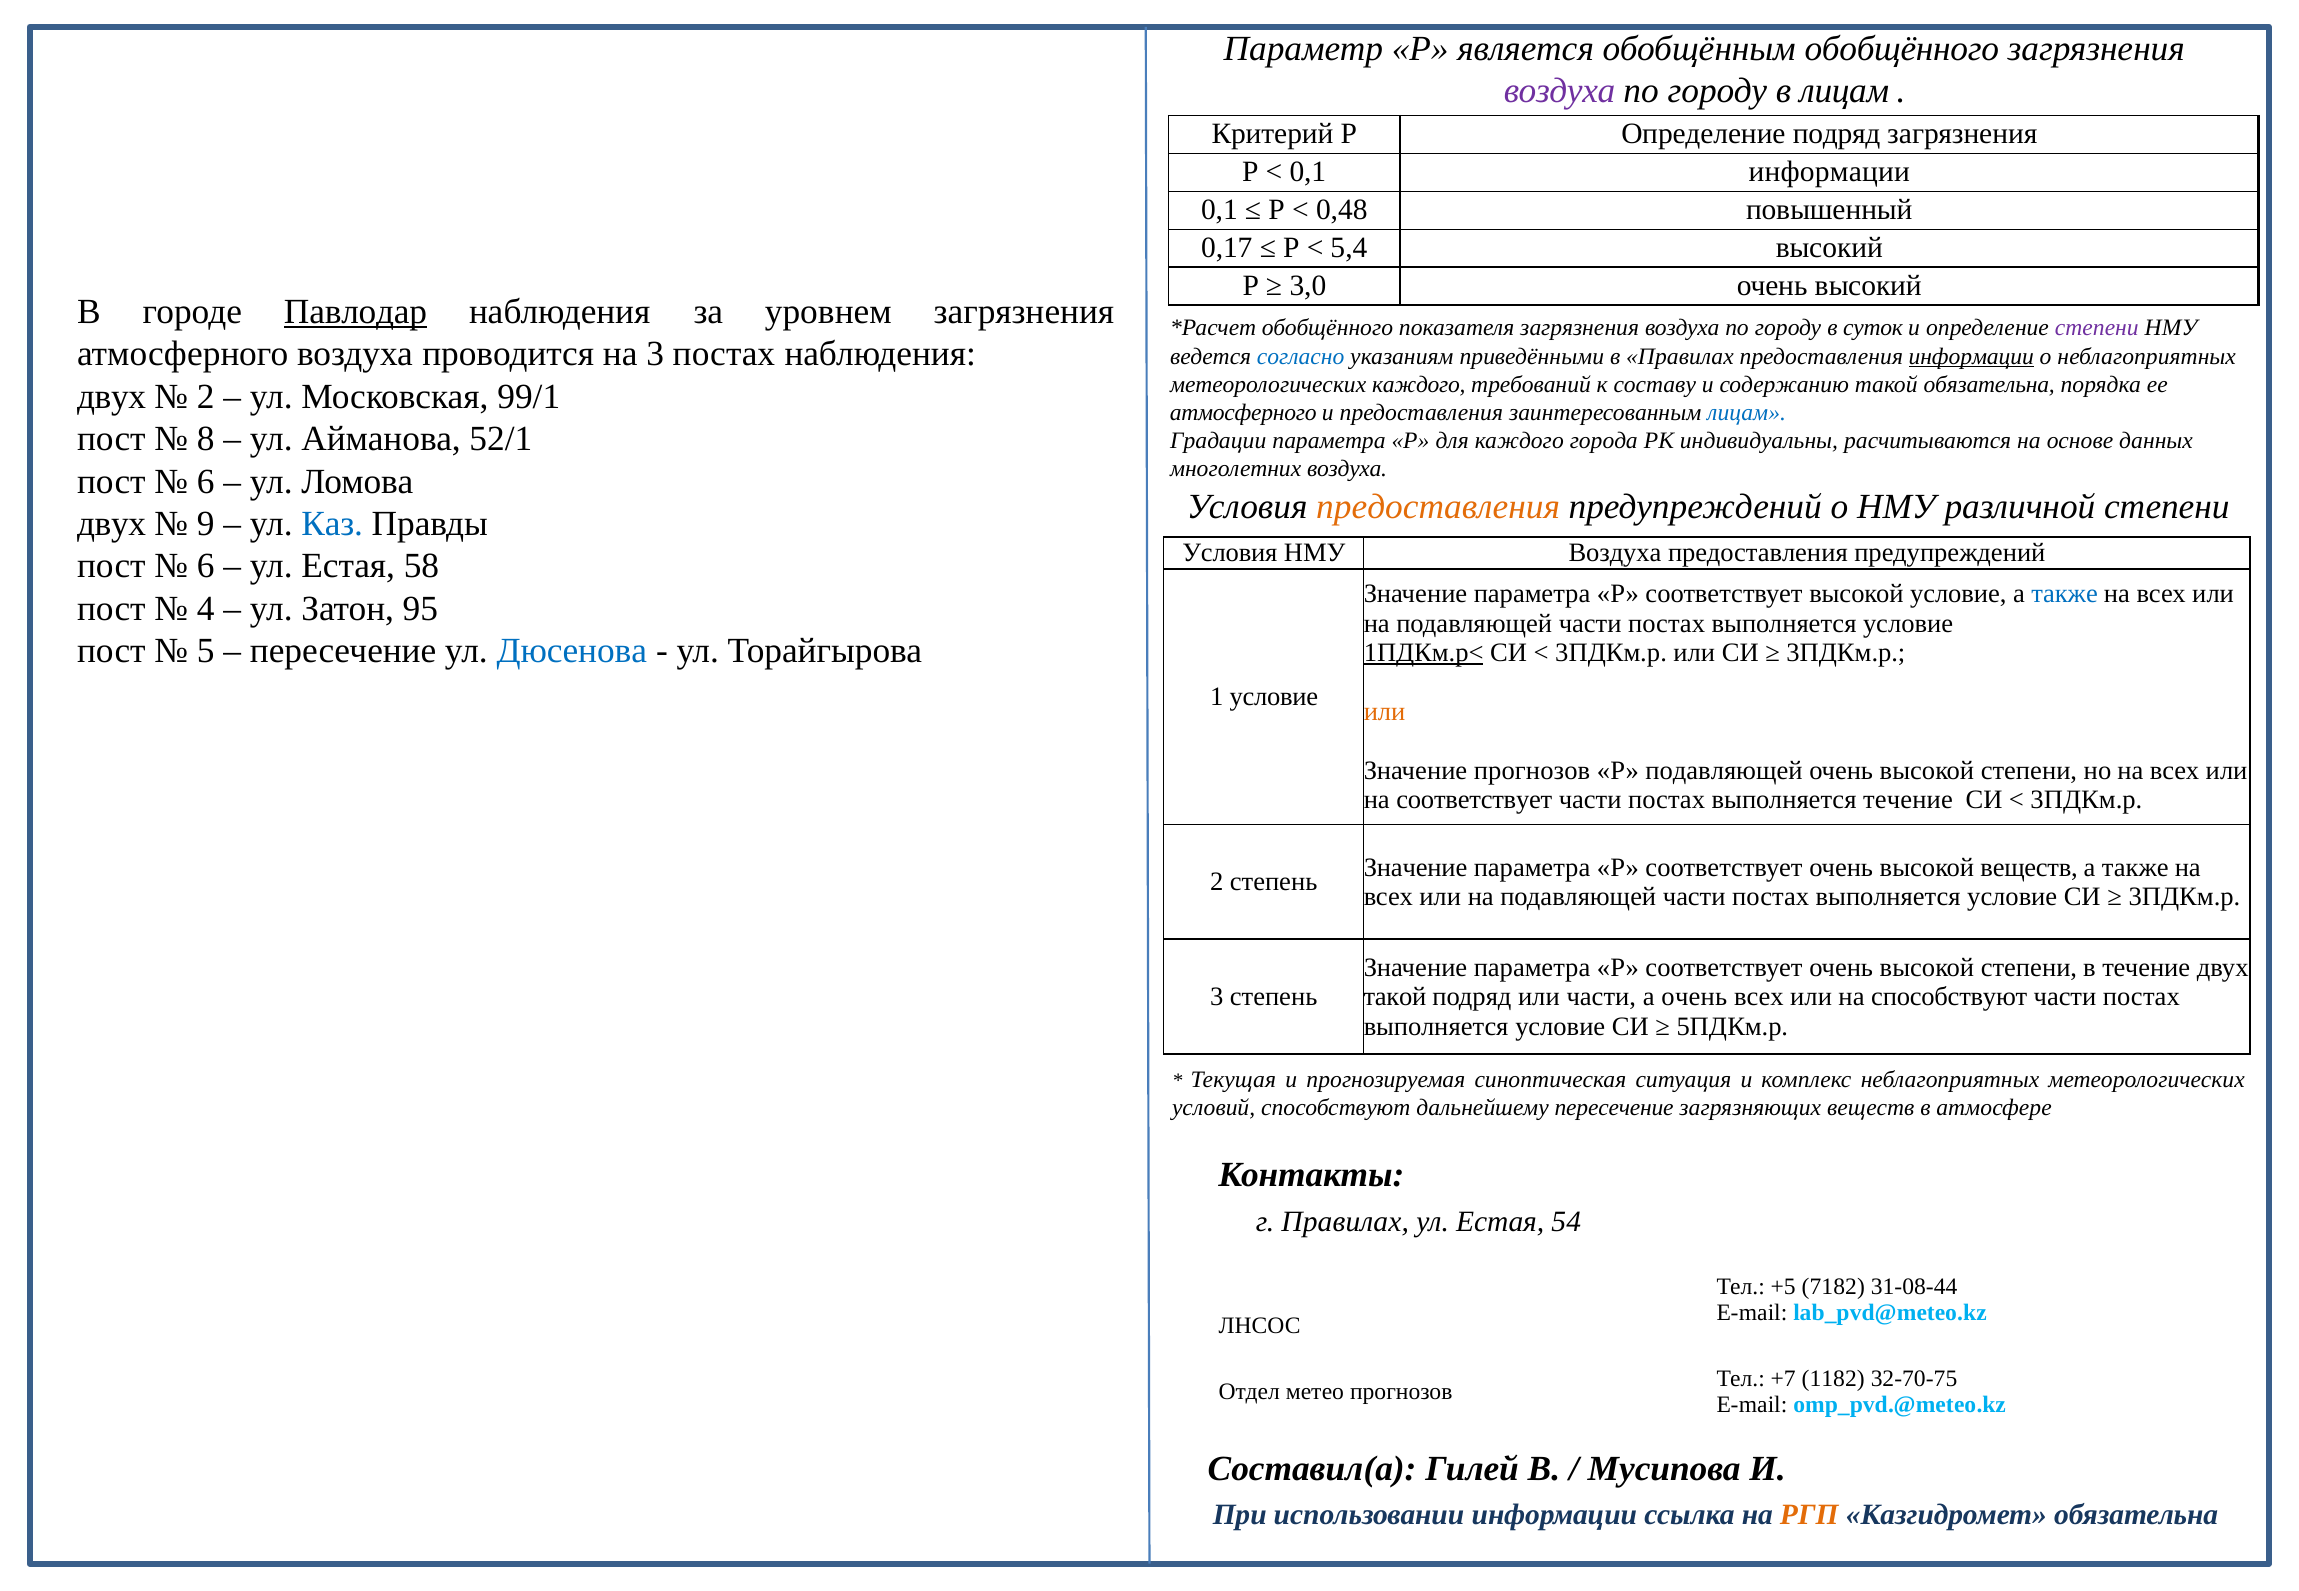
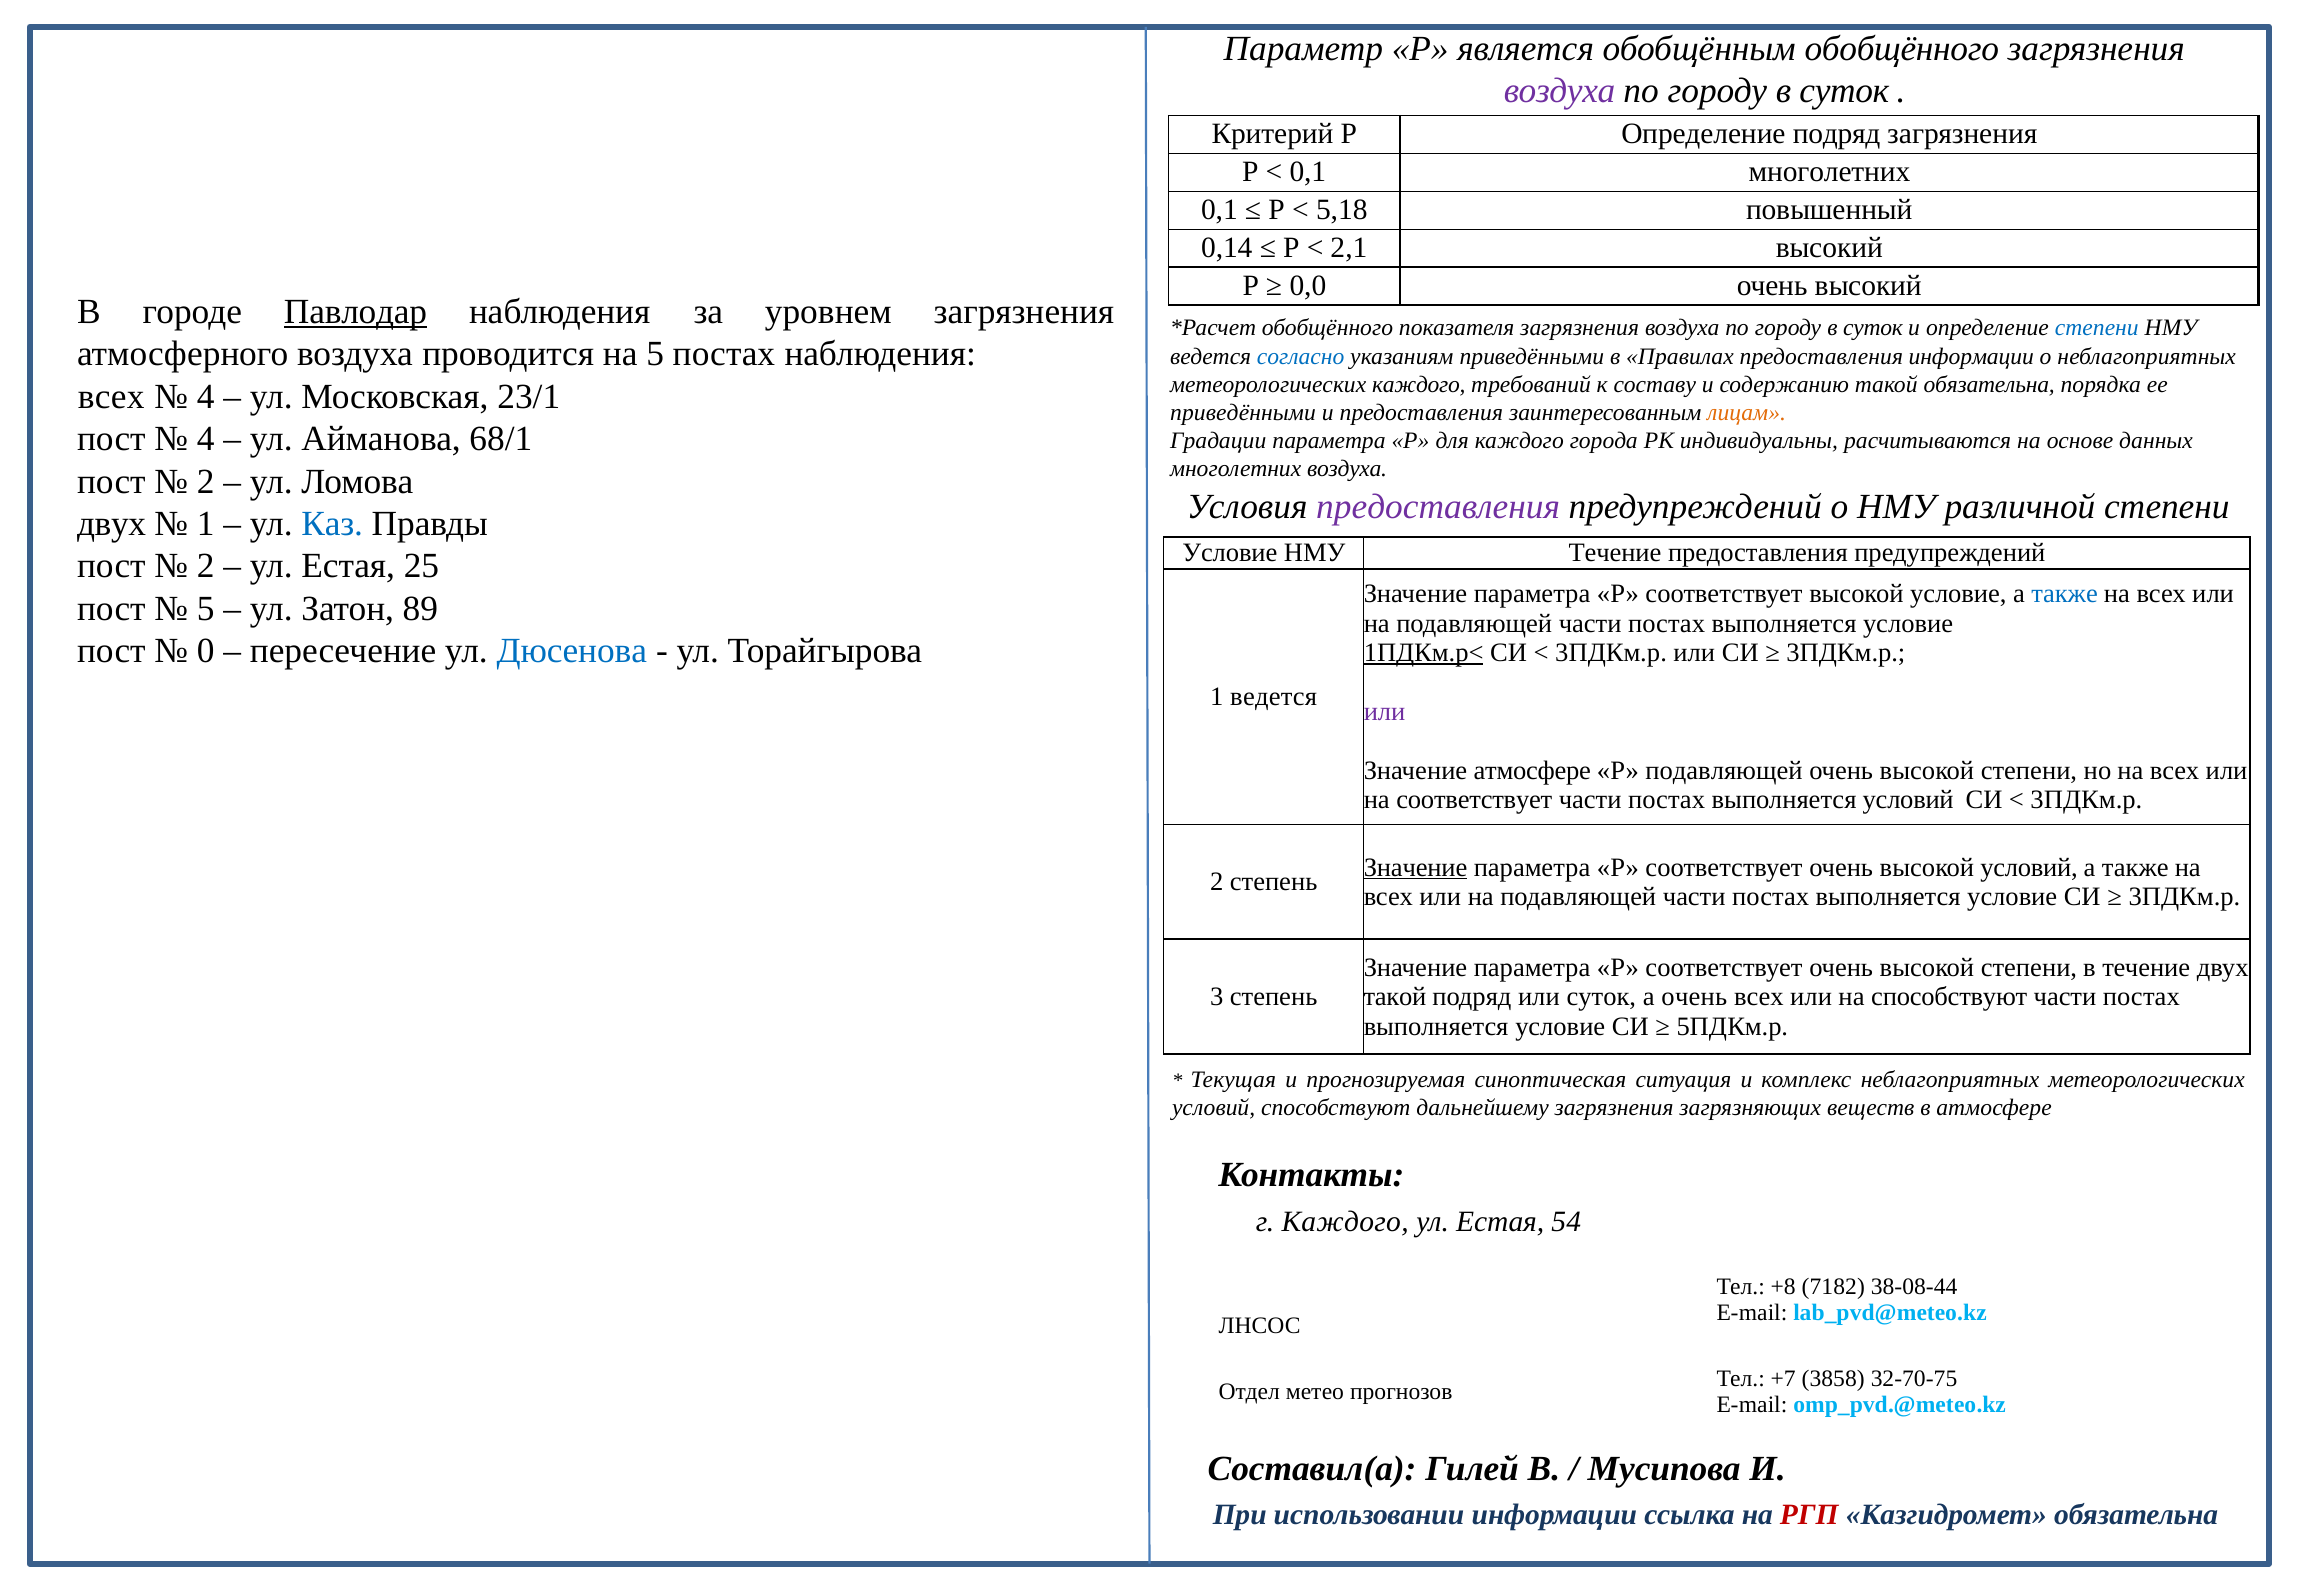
лицам: лицам -> суток (1844, 91)
0,1 информации: информации -> многолетних (1829, 172)
0,48: 0,48 -> 5,18 (1342, 210)
0,17: 0,17 -> 0,14 (1227, 248)
5,4: 5,4 -> 2,1 (1349, 248)
3,0: 3,0 -> 0,0 (1308, 286)
степени colour: purple -> blue (2097, 328)
на 3: 3 -> 5 (655, 354)
информации underline: present -> none (1971, 356)
двух: двух -> всех (111, 397)
2: 2 -> 4 (206, 397)
99/1: 99/1 -> 23/1 (529, 397)
атмосферного: атмосферного -> приведёнными (1243, 413)
лицам colour: blue -> orange (1747, 413)
8: 8 -> 4 (206, 439)
52/1: 52/1 -> 68/1 (501, 439)
6: 6 -> 2 (206, 482)
предоставления colour: orange -> purple (1438, 507)
9: 9 -> 1 (206, 524)
Условия: Условия -> Условие (1230, 553)
НМУ Воздуха: Воздуха -> Течение (1615, 553)
6: 6 -> 2 (206, 566)
58: 58 -> 25 (421, 566)
4: 4 -> 5 (206, 609)
95: 95 -> 89 (420, 609)
5: 5 -> 0 (206, 651)
1 условие: условие -> ведется (1274, 697)
или colour: orange -> purple (1385, 712)
Значение прогнозов: прогнозов -> атмосфере (1532, 771)
выполняется течение: течение -> условий (1908, 800)
Значение underline: none -> present (1416, 868)
высокой веществ: веществ -> условий (2029, 868)
или части: части -> суток (1601, 997)
дальнейшему пересечение: пересечение -> загрязнения (1614, 1108)
г Правилах: Правилах -> Каждого (1345, 1222)
+5: +5 -> +8 (1783, 1287)
31-08-44: 31-08-44 -> 38-08-44 (1914, 1287)
1182: 1182 -> 3858 (1833, 1379)
РГП colour: orange -> red (1809, 1516)
